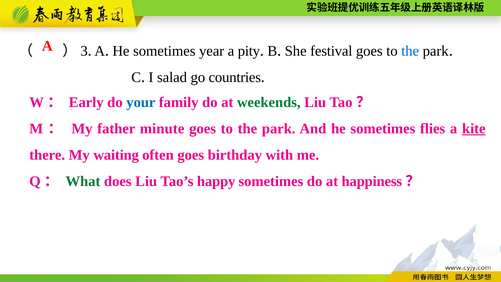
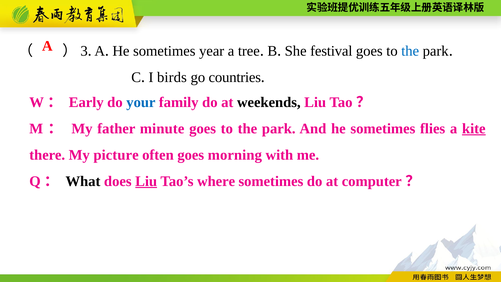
pity: pity -> tree (249, 51)
salad: salad -> birds (172, 77)
weekends colour: green -> black (269, 102)
waiting: waiting -> picture (116, 155)
birthday: birthday -> morning (235, 155)
What colour: green -> black (83, 181)
Liu underline: none -> present (146, 181)
happy: happy -> where (216, 181)
happiness: happiness -> computer (372, 181)
